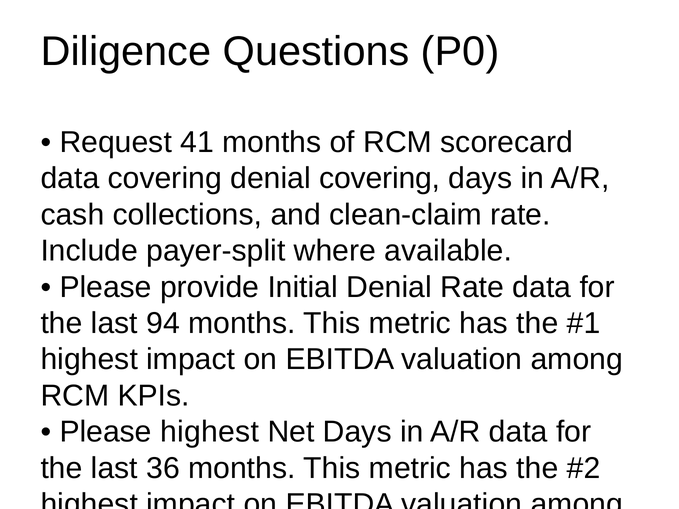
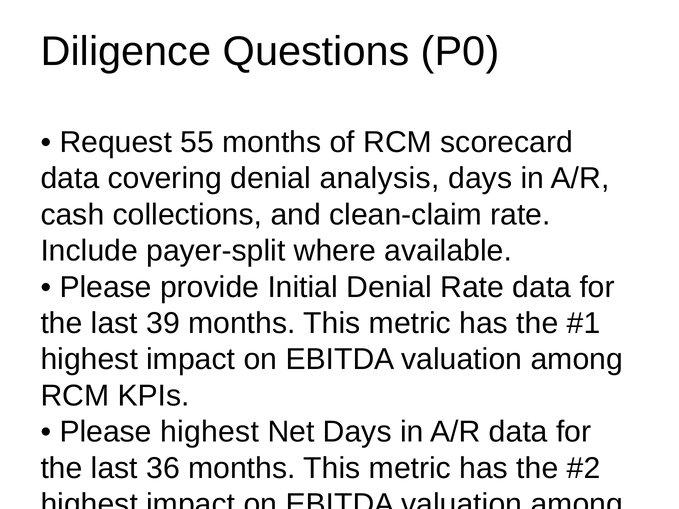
41: 41 -> 55 (197, 142)
denial covering: covering -> analysis (379, 179)
94: 94 -> 39 (163, 323)
